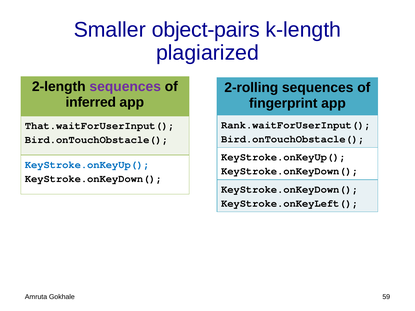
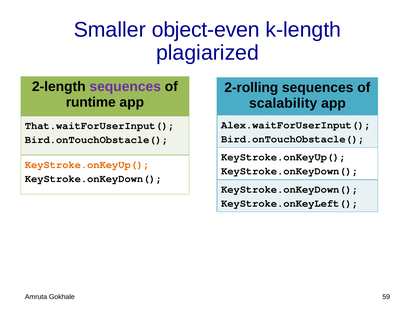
object-pairs: object-pairs -> object-even (206, 30)
inferred: inferred -> runtime (91, 102)
fingerprint: fingerprint -> scalability (283, 103)
Rank.waitForUserInput(: Rank.waitForUserInput( -> Alex.waitForUserInput( (296, 125)
KeyStroke.onKeyUp( colour: blue -> orange (87, 165)
